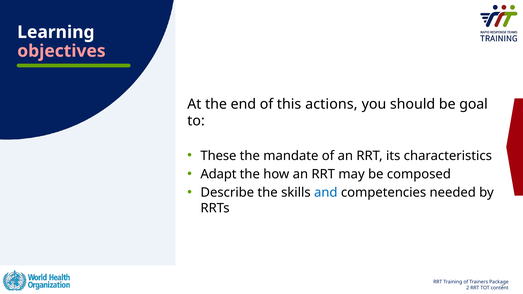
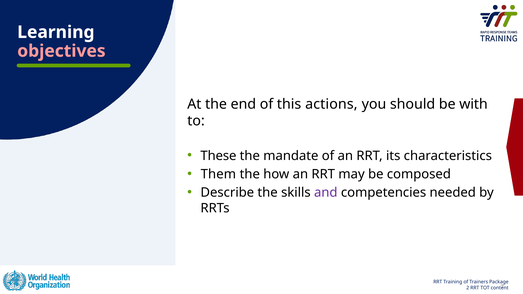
goal: goal -> with (473, 104)
Adapt: Adapt -> Them (218, 174)
and colour: blue -> purple (326, 193)
